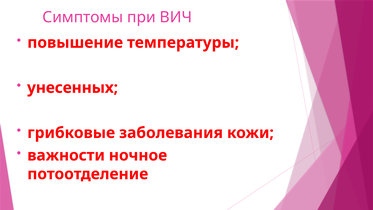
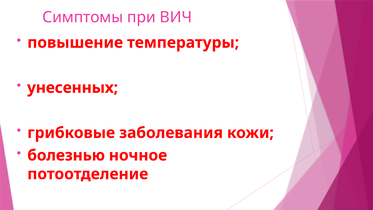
важности: важности -> болезнью (66, 155)
